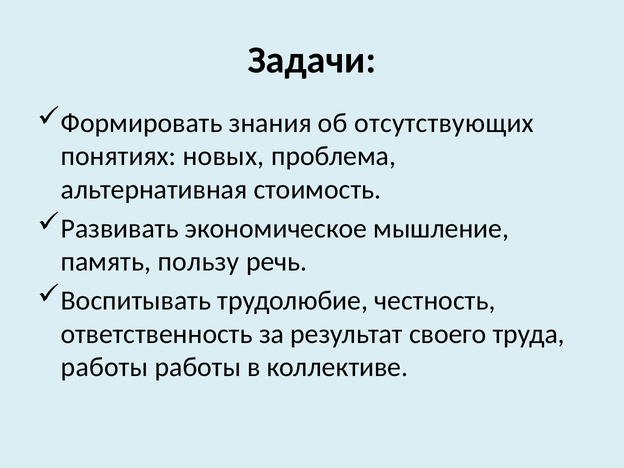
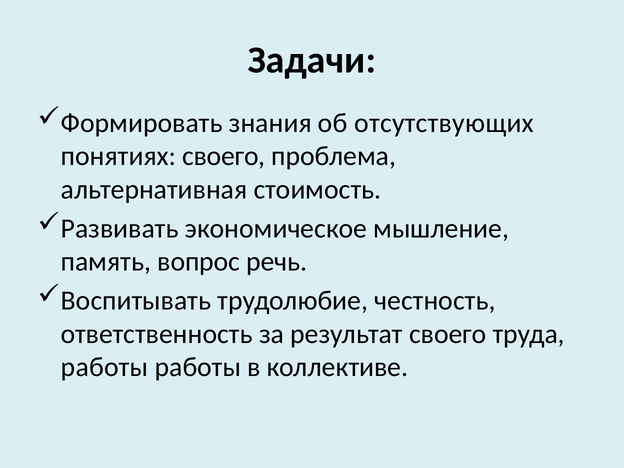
понятиях новых: новых -> своего (224, 156)
пользу: пользу -> вопрос (199, 262)
